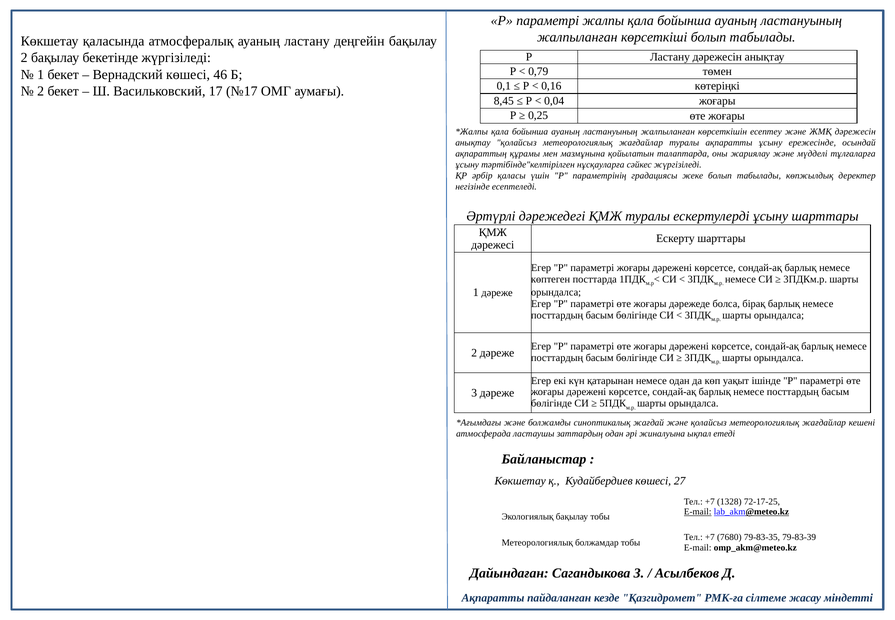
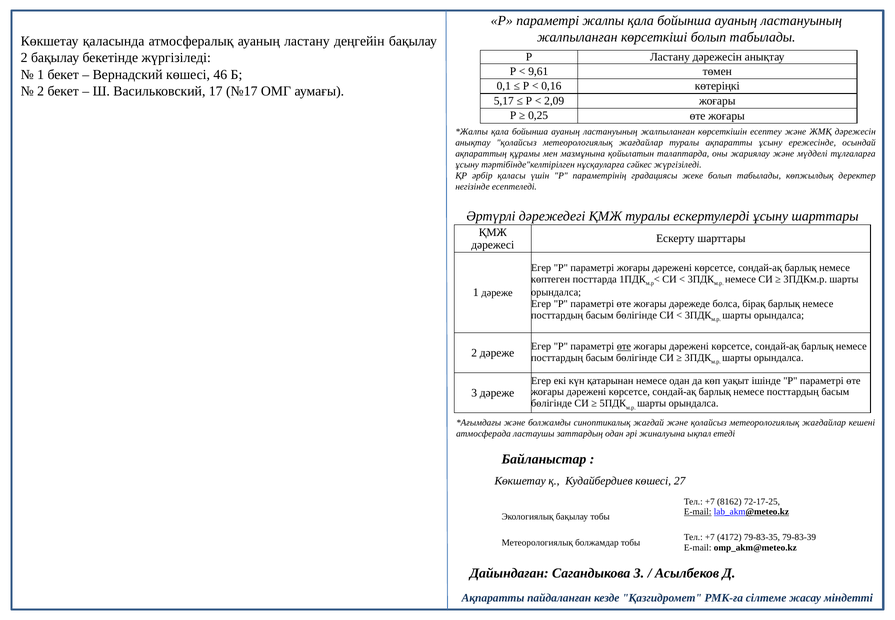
0,79: 0,79 -> 9,61 (538, 71)
8,45: 8,45 -> 5,17 (504, 101)
0,04: 0,04 -> 2,09 (554, 101)
өте underline: none -> present (624, 346)
1328: 1328 -> 8162 (729, 501)
7680: 7680 -> 4172 (729, 537)
